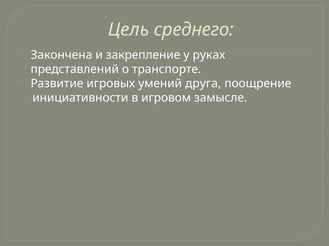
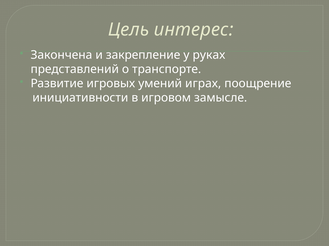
среднего: среднего -> интерес (194, 30)
друга: друга -> играх (203, 84)
